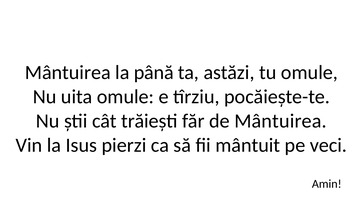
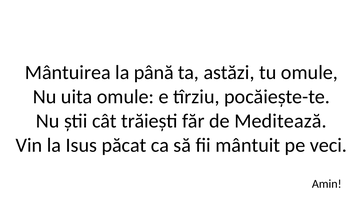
de Mântuirea: Mântuirea -> Meditează (281, 121)
pierzi: pierzi -> păcat (124, 145)
